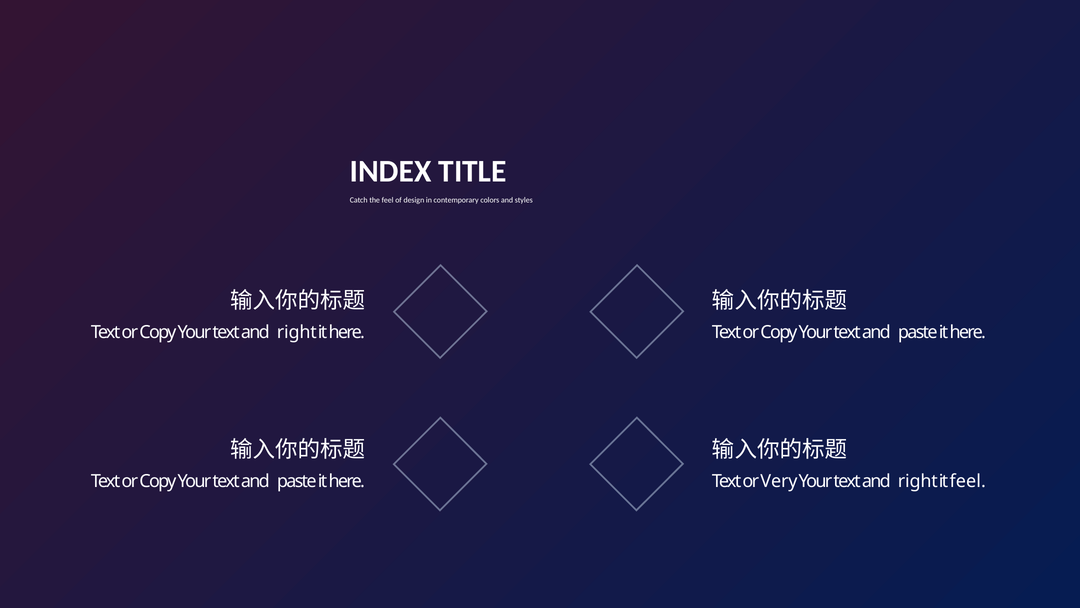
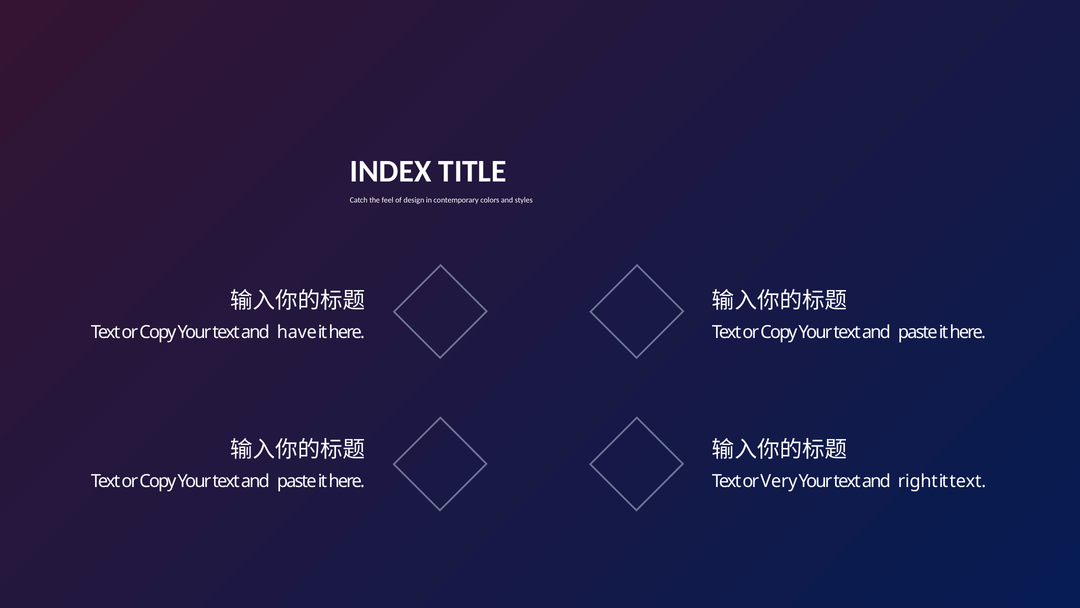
right: right -> have (297, 332)
it feel: feel -> text (968, 481)
